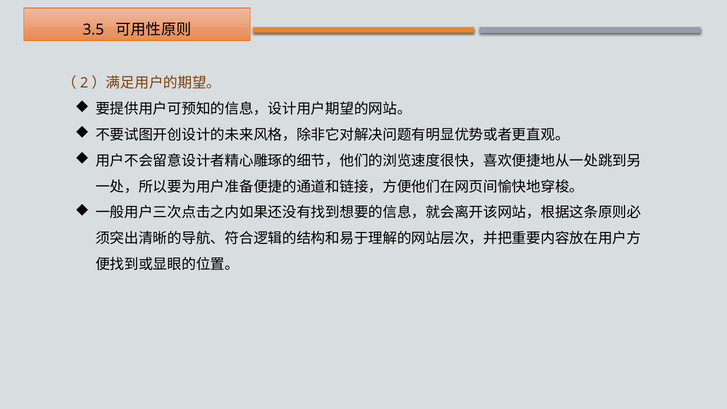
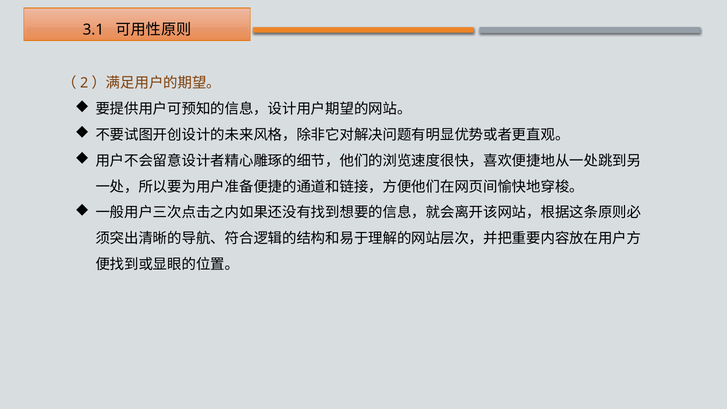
3.5: 3.5 -> 3.1 (93, 30)
